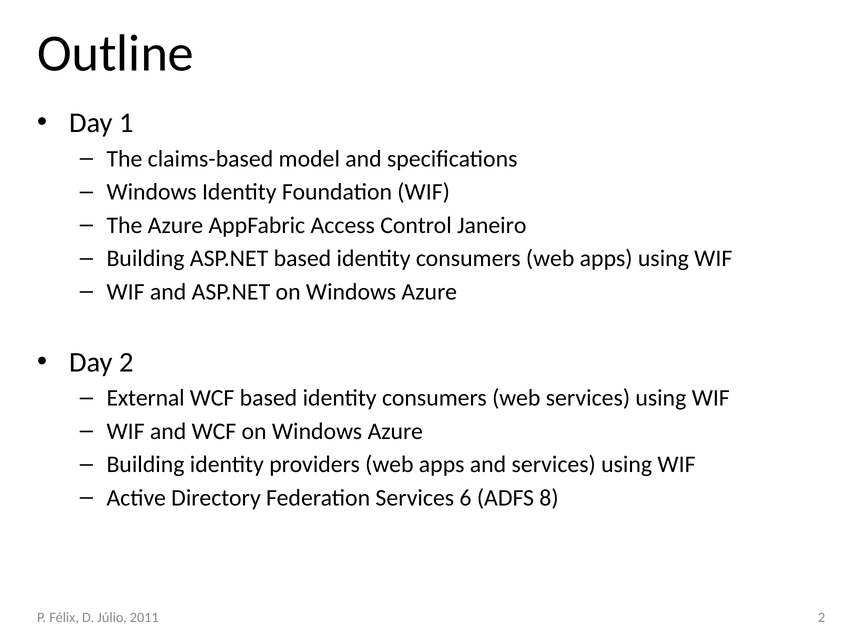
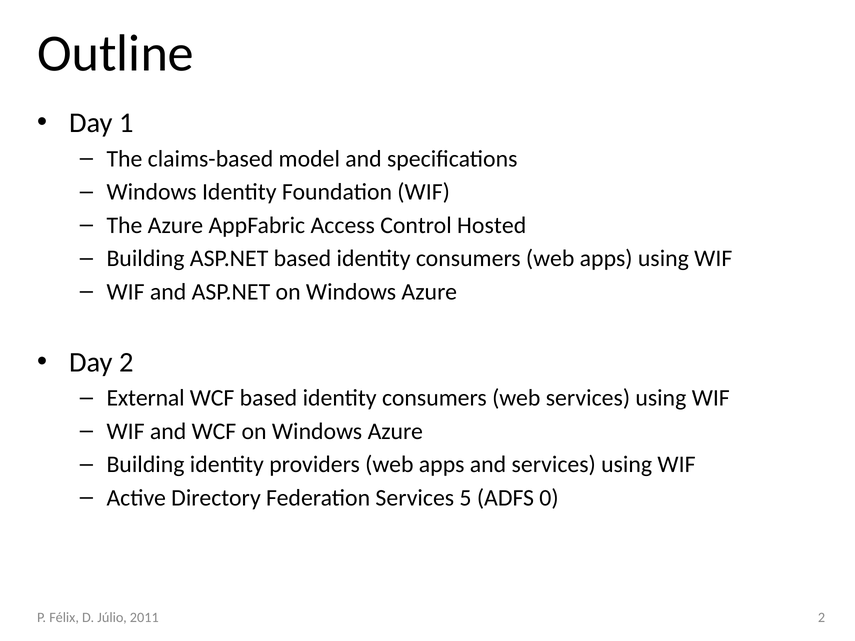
Janeiro: Janeiro -> Hosted (492, 225)
6: 6 -> 5 (465, 498)
8: 8 -> 0 (549, 498)
